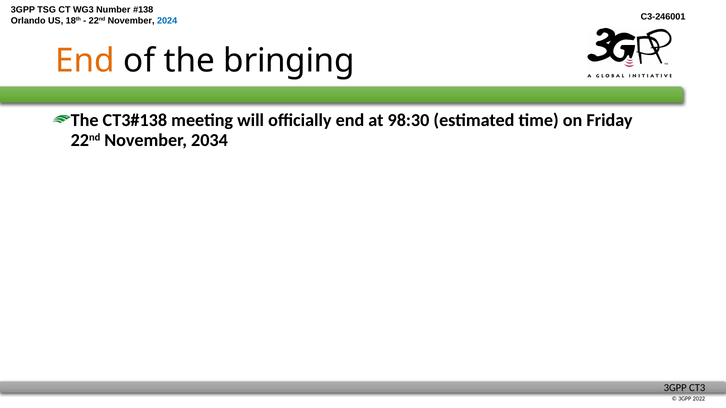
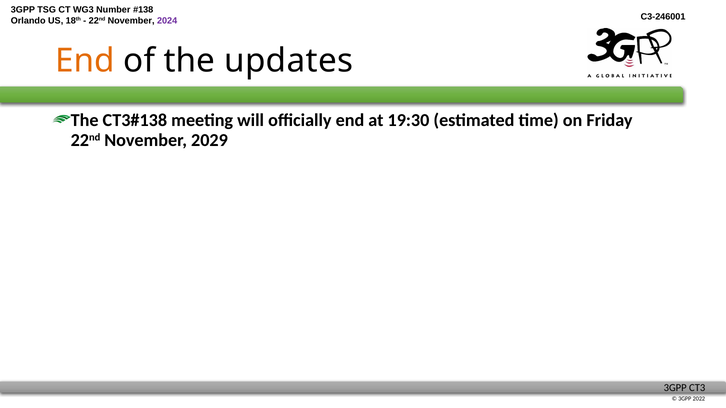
2024 colour: blue -> purple (167, 21)
bringing: bringing -> updates (289, 61)
98:30: 98:30 -> 19:30 (408, 121)
2034: 2034 -> 2029 (209, 140)
